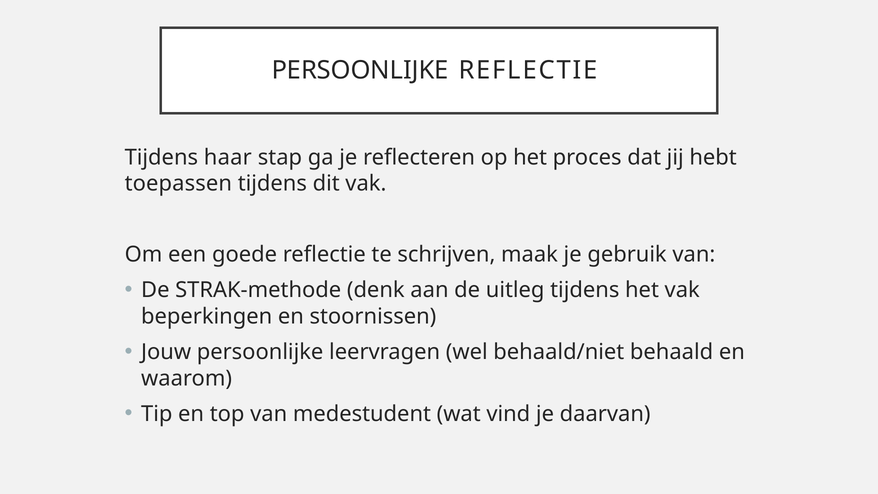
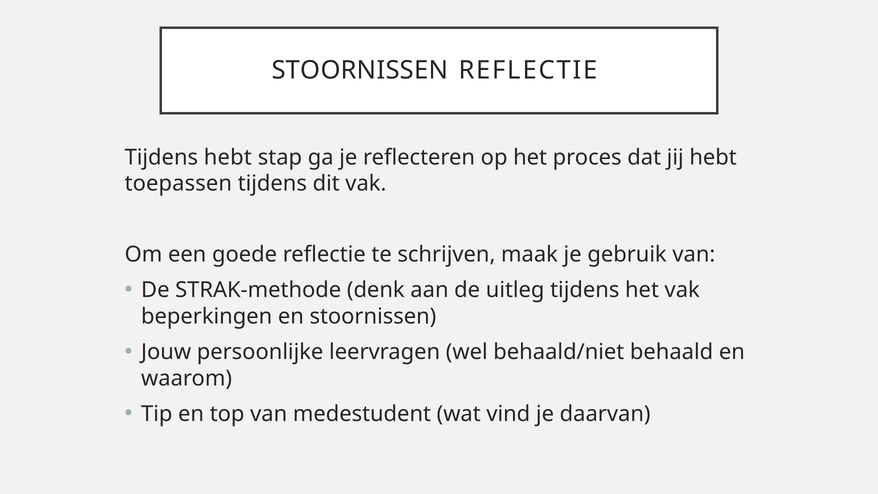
PERSOONLIJKE: PERSOONLIJKE -> STOORNISSEN (360, 70)
Tijdens haar: haar -> hebt (228, 157)
